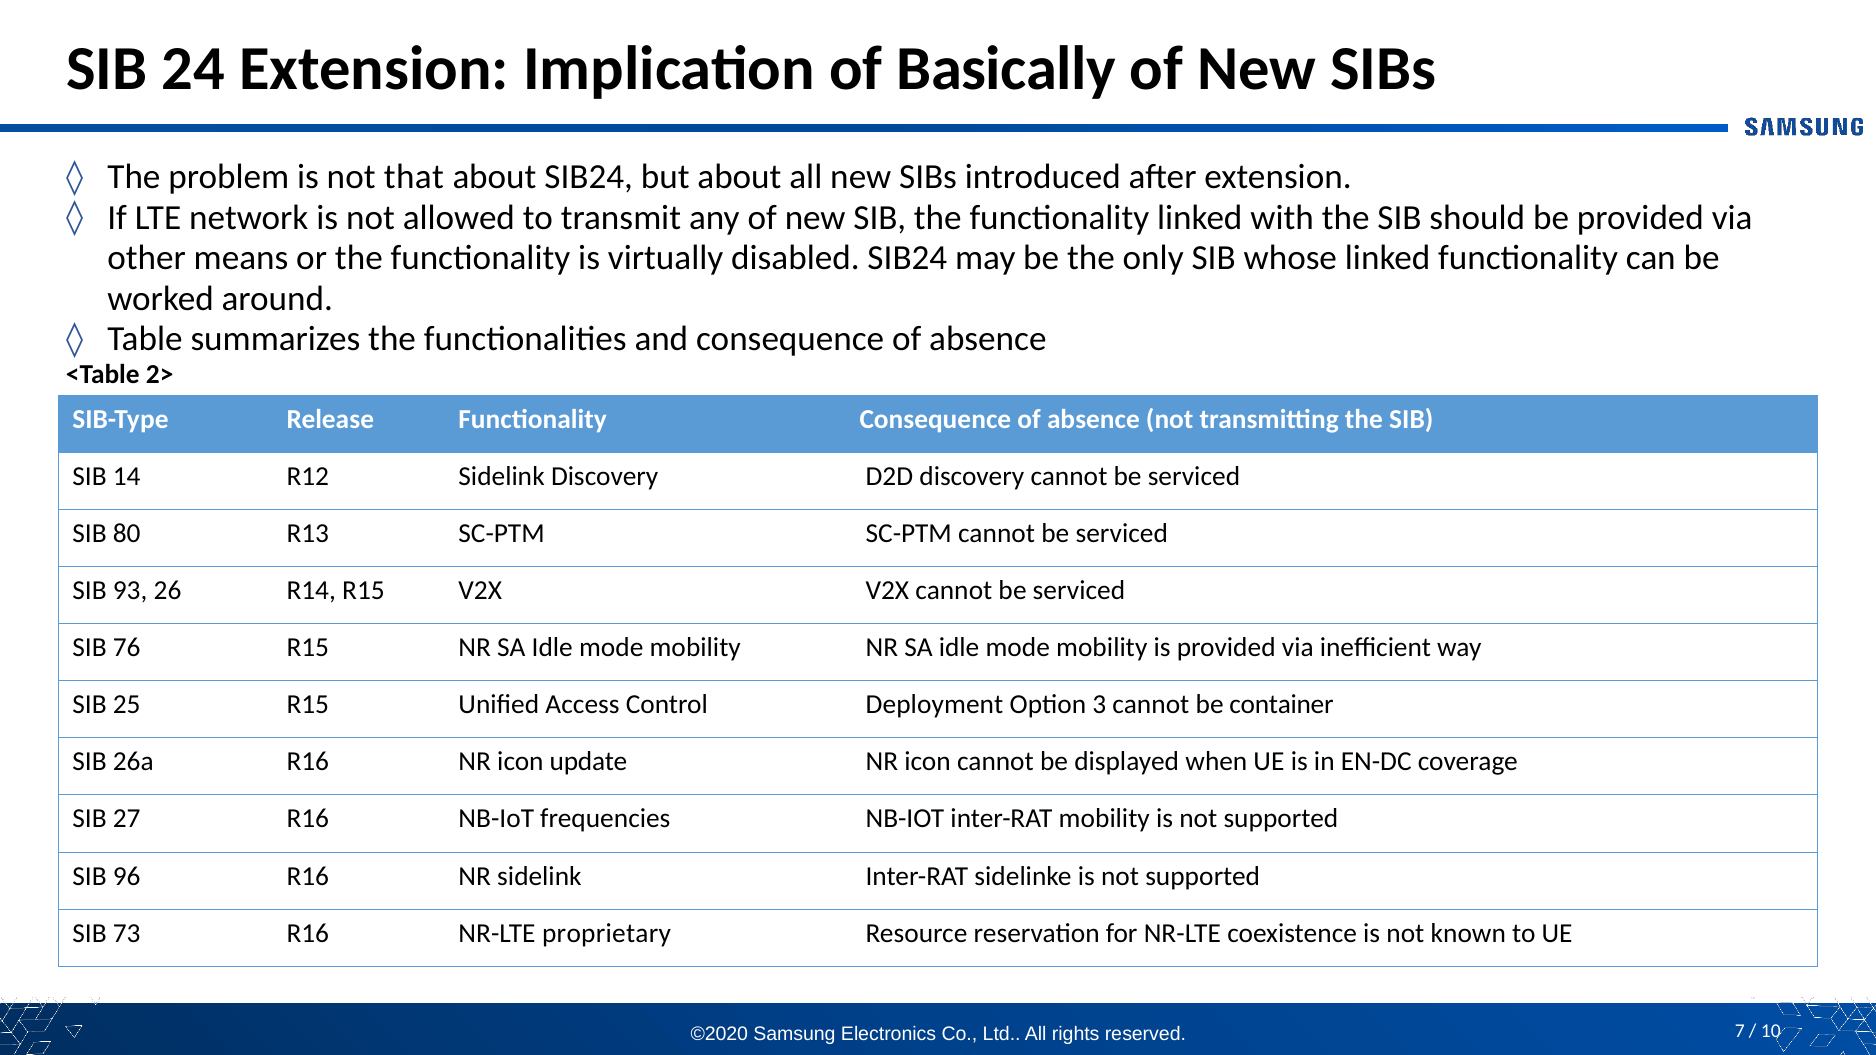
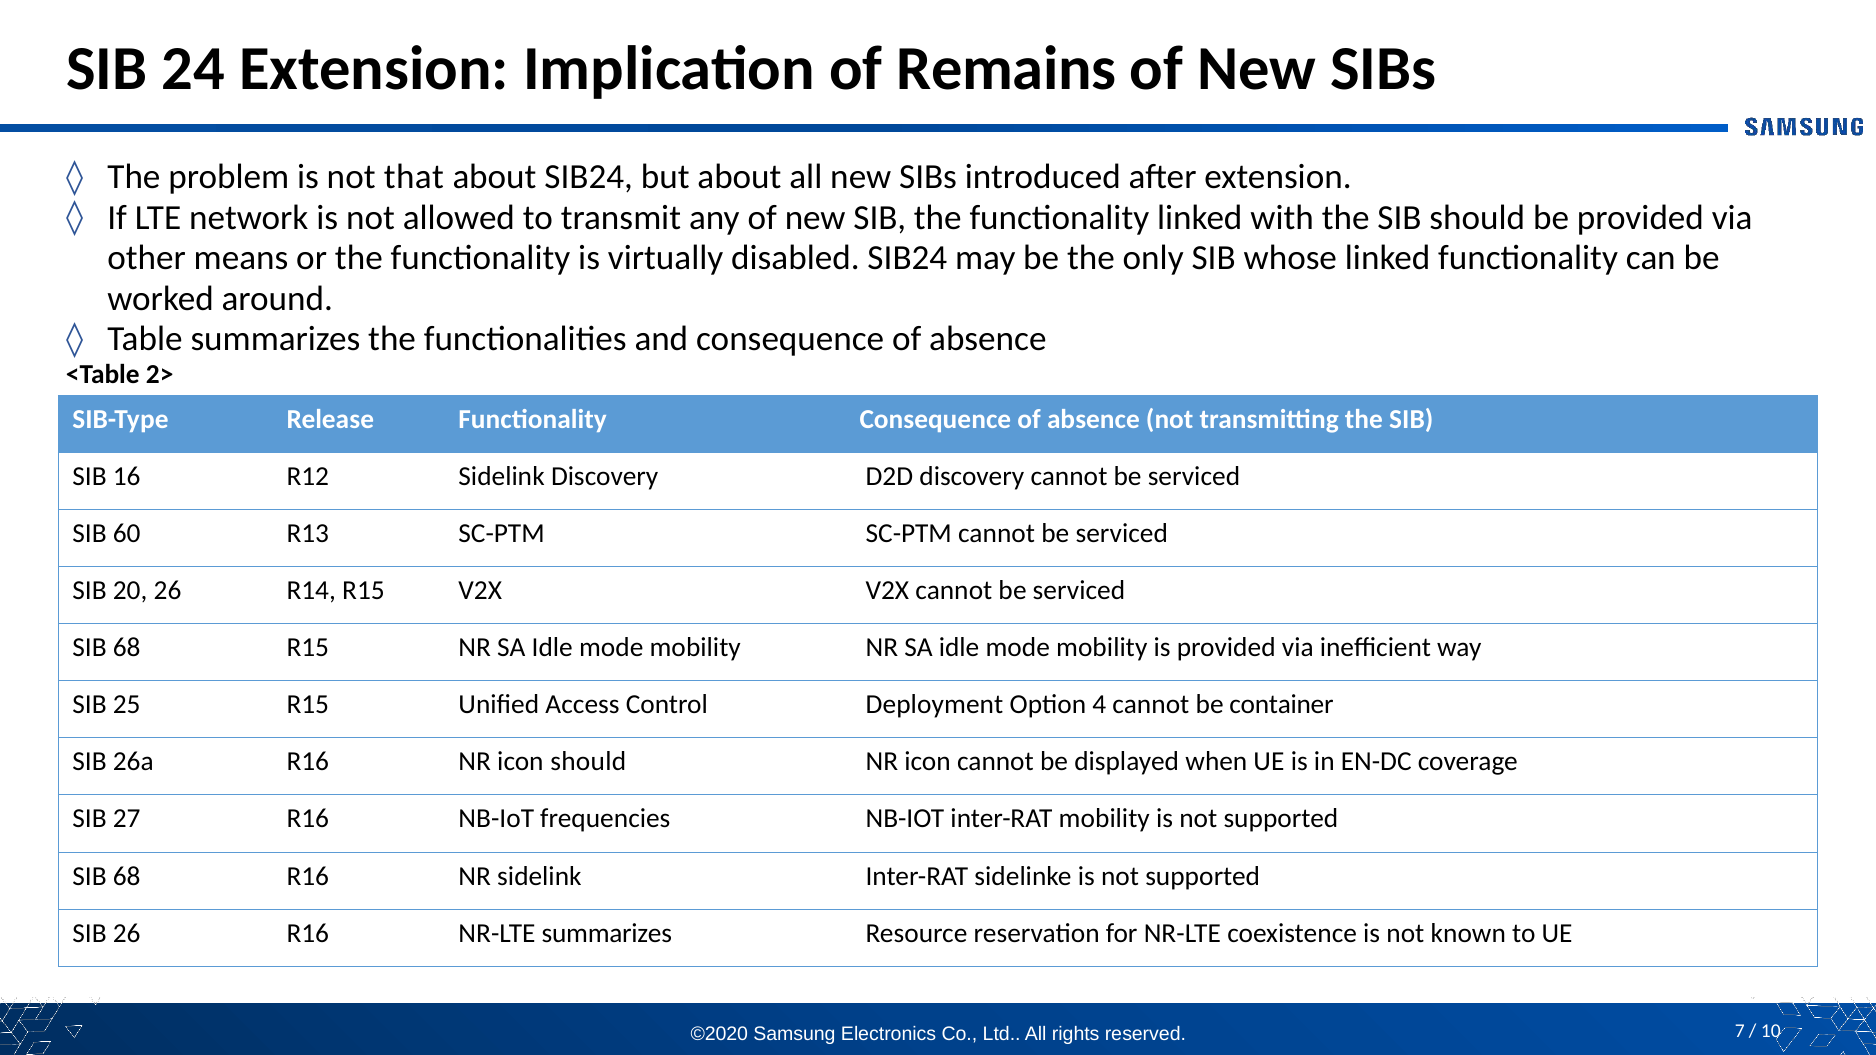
Basically: Basically -> Remains (1006, 69)
14: 14 -> 16 (127, 477)
80: 80 -> 60 (127, 534)
93: 93 -> 20 (130, 591)
76: 76 -> 68 (127, 648)
3: 3 -> 4 (1099, 705)
icon update: update -> should (588, 762)
96: 96 -> 68 (127, 876)
SIB 73: 73 -> 26 (127, 933)
NR-LTE proprietary: proprietary -> summarizes (607, 933)
